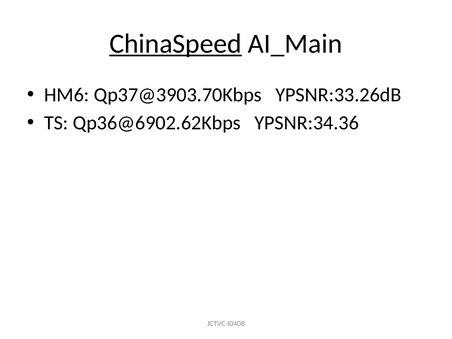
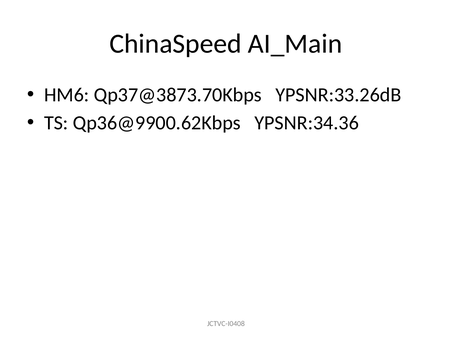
ChinaSpeed underline: present -> none (176, 44)
Qp37@3903.70Kbps: Qp37@3903.70Kbps -> Qp37@3873.70Kbps (178, 95)
Qp36@6902.62Kbps: Qp36@6902.62Kbps -> Qp36@9900.62Kbps (157, 123)
